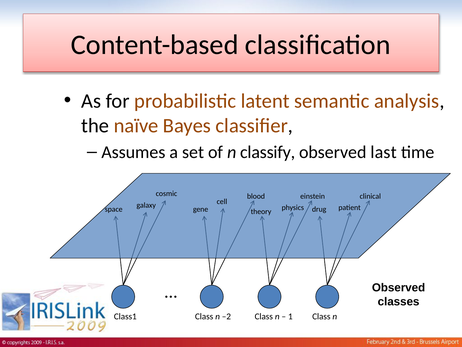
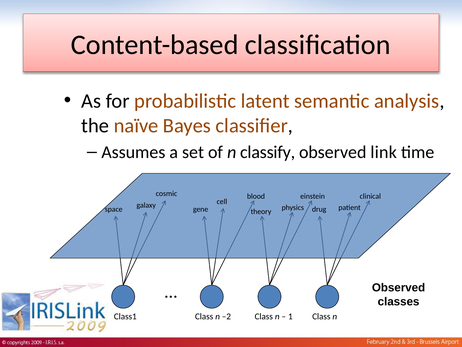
last: last -> link (384, 152)
